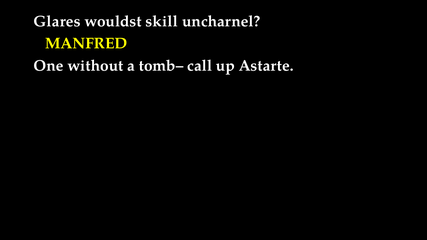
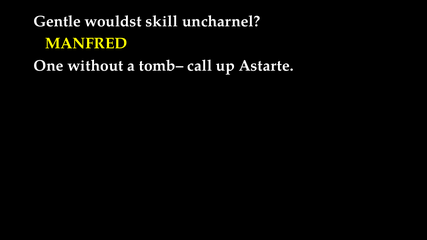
Glares: Glares -> Gentle (57, 21)
